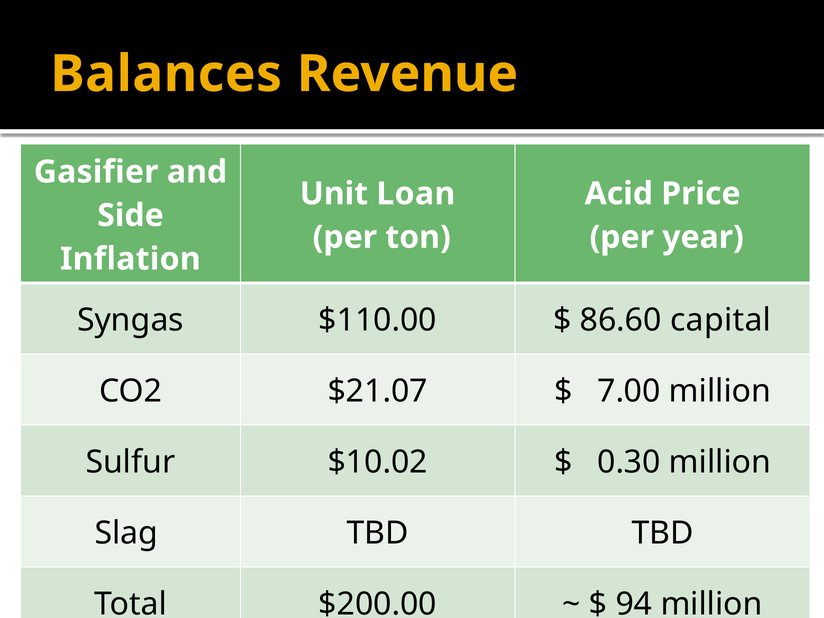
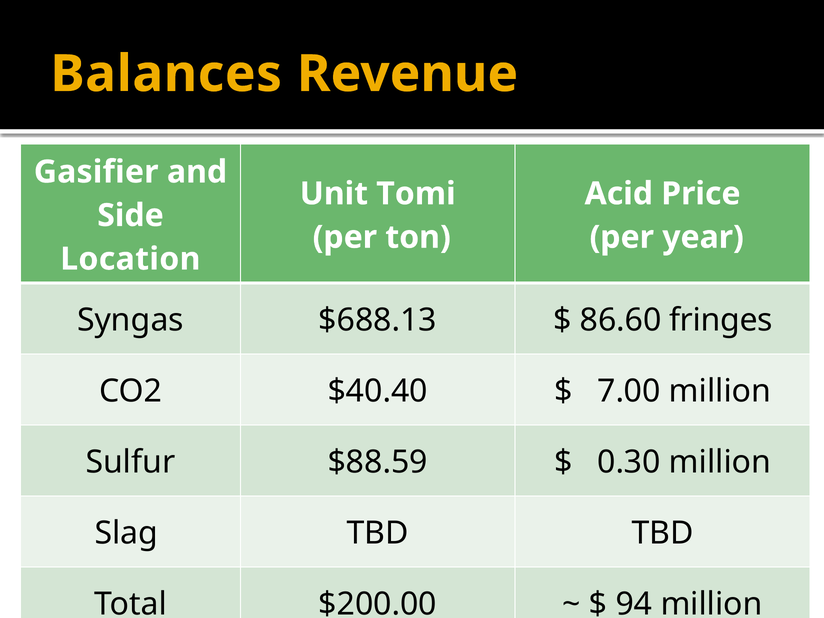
Loan: Loan -> Tomi (416, 194)
Inflation: Inflation -> Location (130, 259)
$110.00: $110.00 -> $688.13 (378, 320)
capital: capital -> fringes (721, 320)
$21.07: $21.07 -> $40.40 (378, 391)
$10.02: $10.02 -> $88.59 (378, 462)
